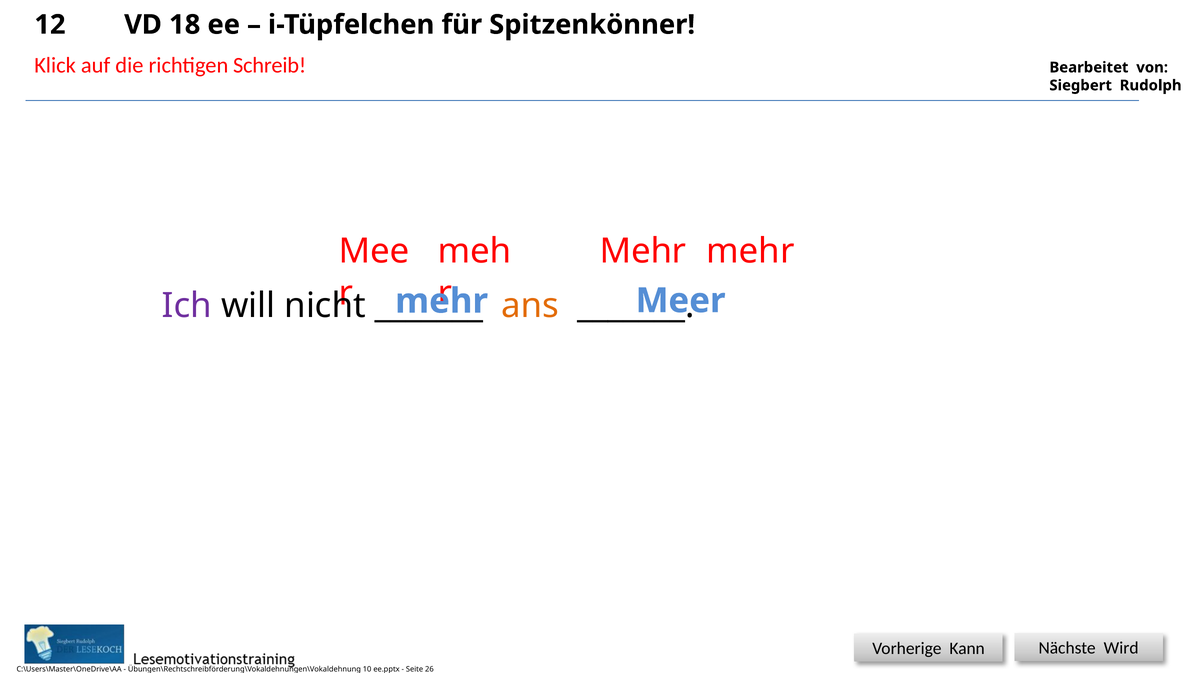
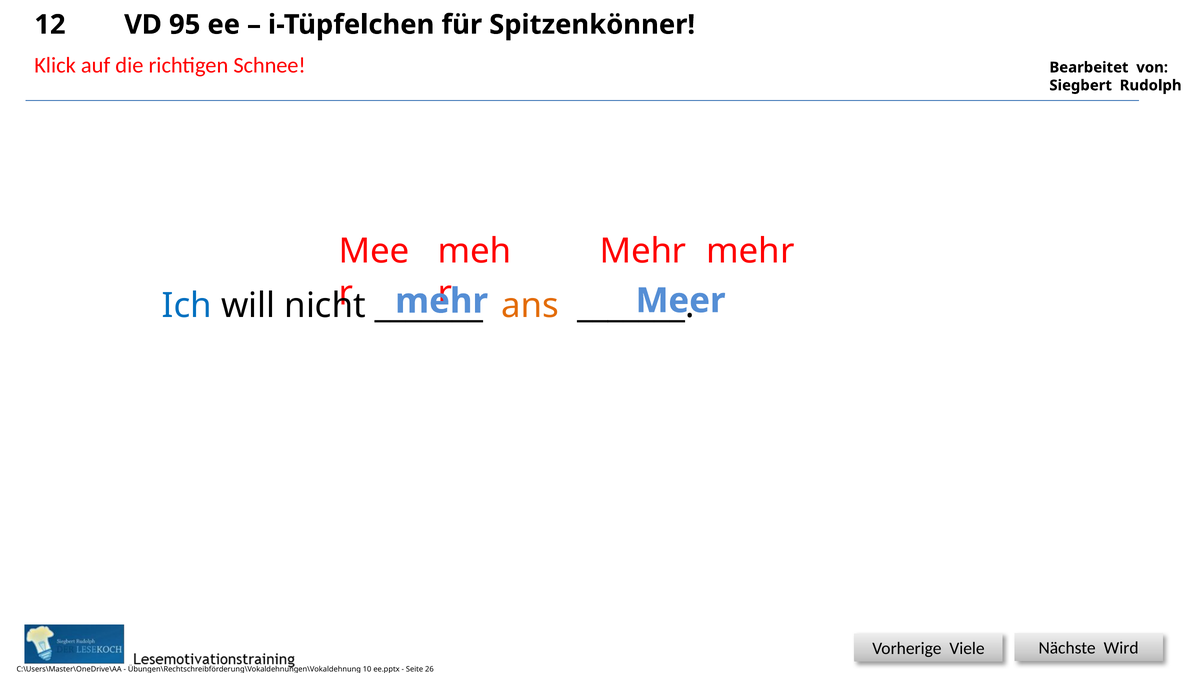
18: 18 -> 95 (185, 25)
Schreib: Schreib -> Schnee (270, 65)
Ich colour: purple -> blue (187, 306)
Kann: Kann -> Viele (967, 649)
